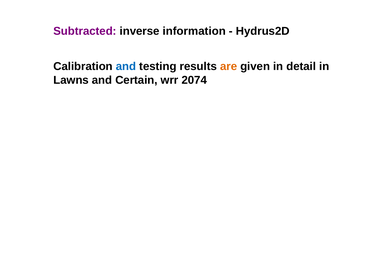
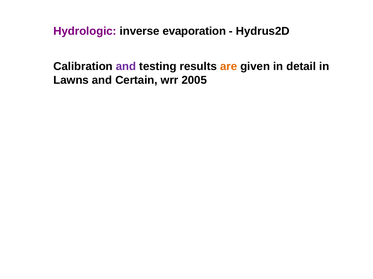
Subtracted: Subtracted -> Hydrologic (85, 31)
information: information -> evaporation (194, 31)
and colour: blue -> purple (126, 67)
2074: 2074 -> 2005 (194, 80)
